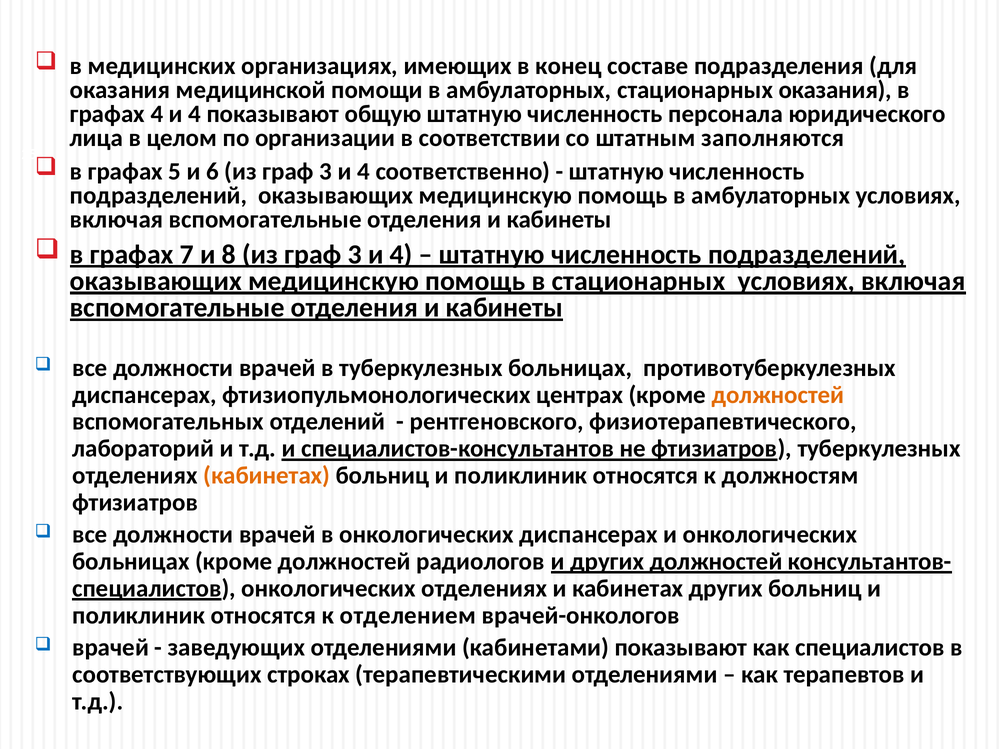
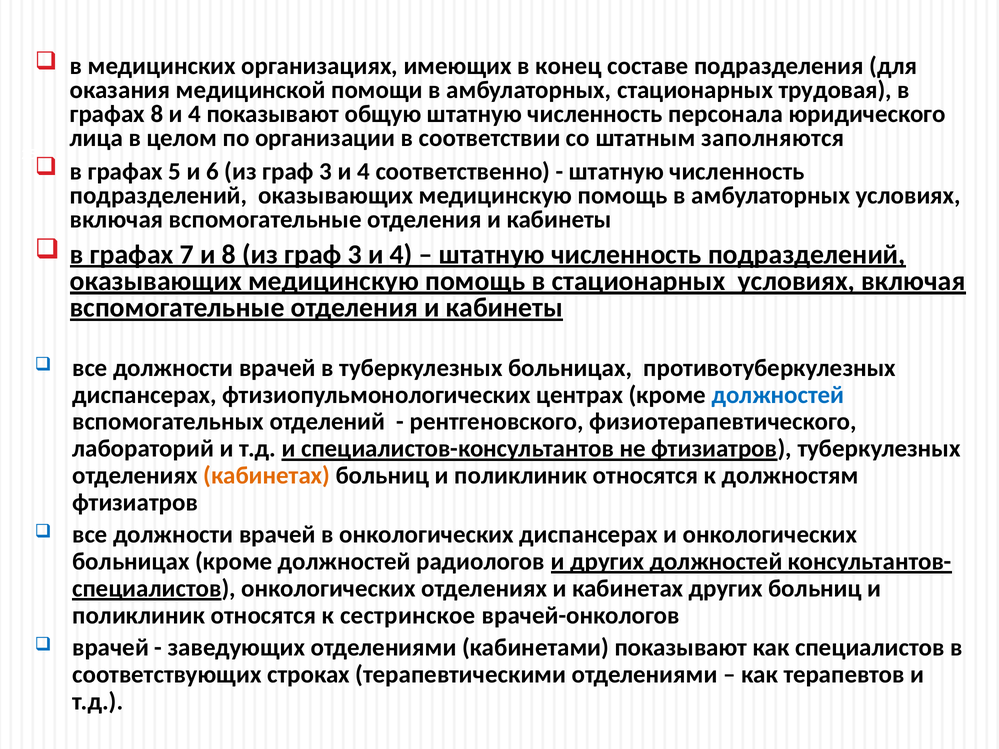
стационарных оказания: оказания -> трудовая (835, 90)
графах 4: 4 -> 8 (157, 114)
должностей colour: orange -> blue (778, 395)
отделением: отделением -> сестринское (408, 616)
